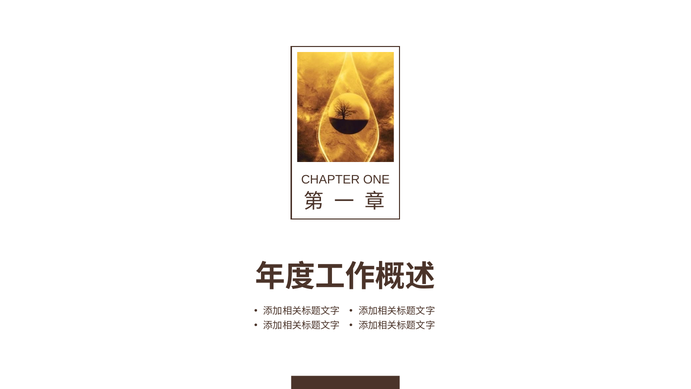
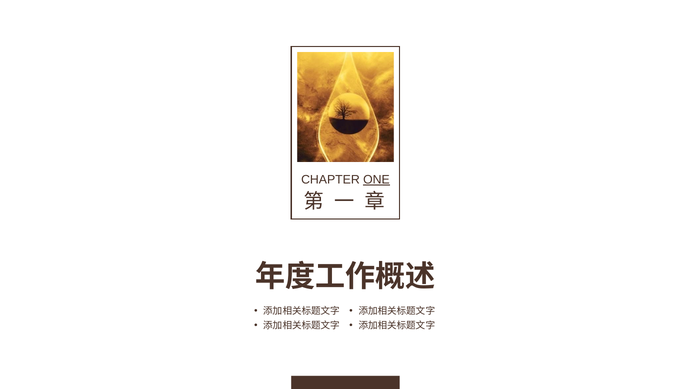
ONE underline: none -> present (376, 180)
